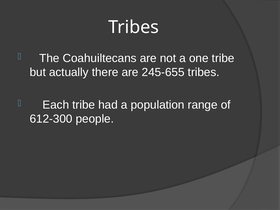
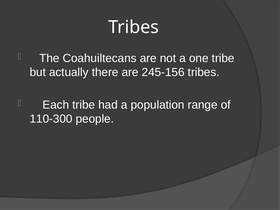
245-655: 245-655 -> 245-156 (163, 72)
612-300: 612-300 -> 110-300 (51, 119)
